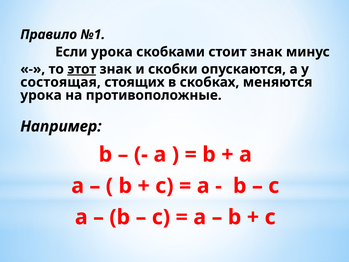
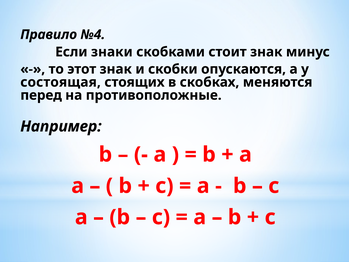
№1: №1 -> №4 (93, 35)
Если урока: урока -> знаки (112, 52)
этот underline: present -> none (82, 69)
урока: урока -> перед (41, 95)
